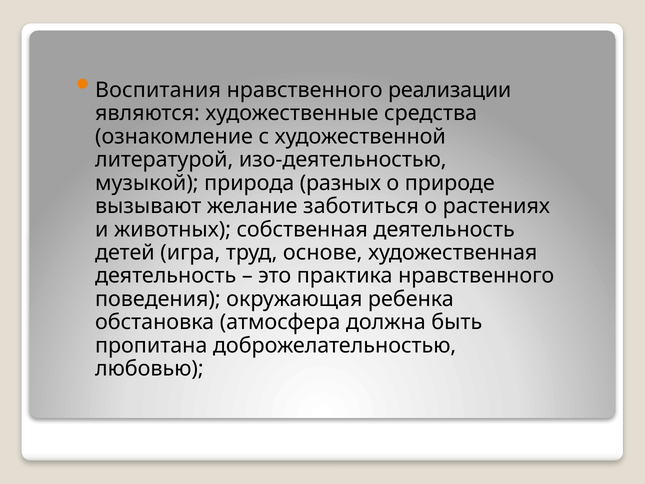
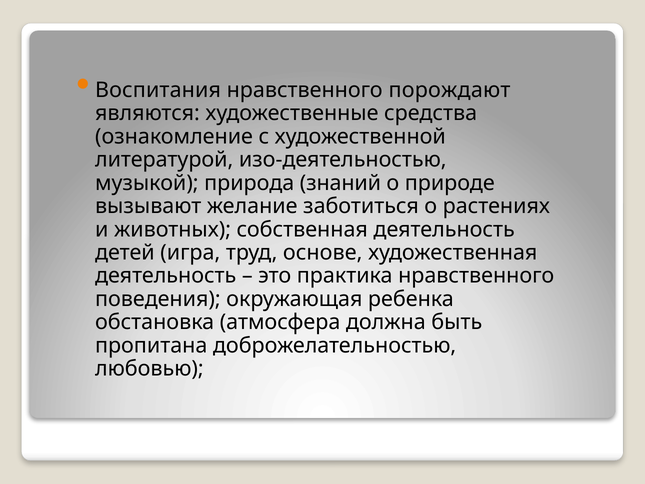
реализации: реализации -> порождают (450, 90)
разных: разных -> знаний (340, 183)
